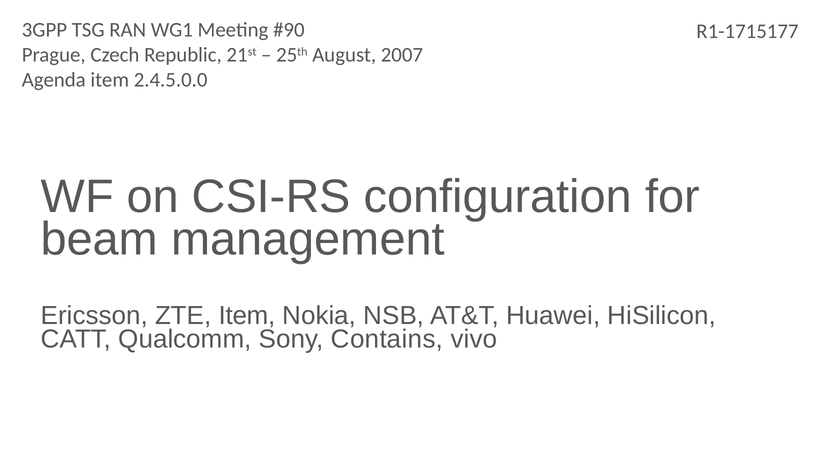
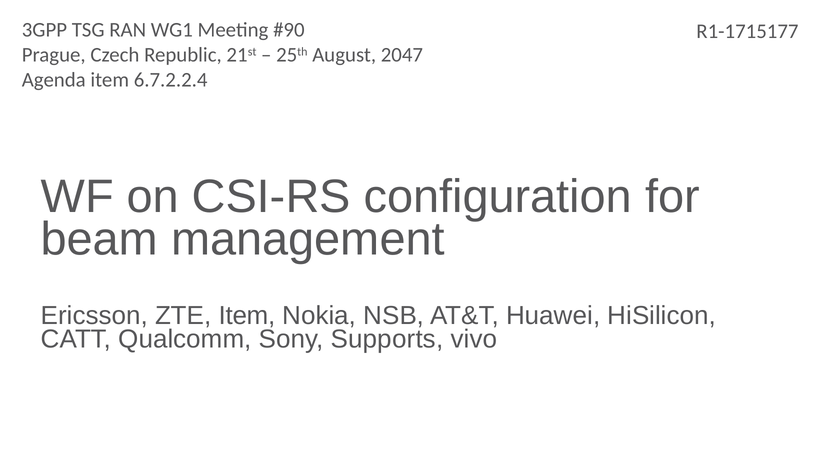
2007: 2007 -> 2047 (402, 55)
2.4.5.0.0: 2.4.5.0.0 -> 6.7.2.2.4 (171, 80)
Contains: Contains -> Supports (387, 339)
